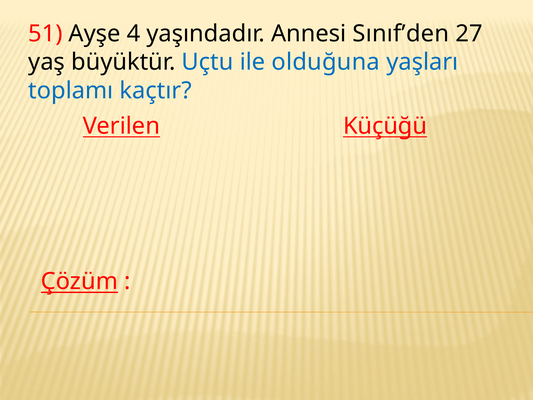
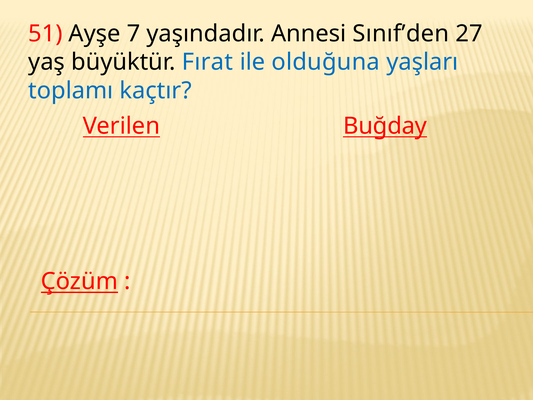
4: 4 -> 7 (133, 34)
Uçtu: Uçtu -> Fırat (207, 62)
Küçüğü: Küçüğü -> Buğday (385, 126)
